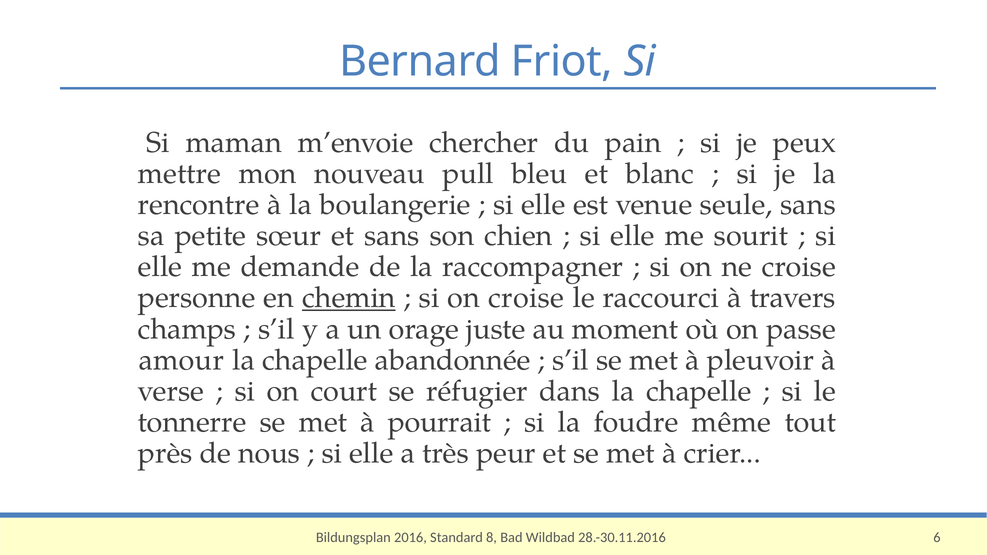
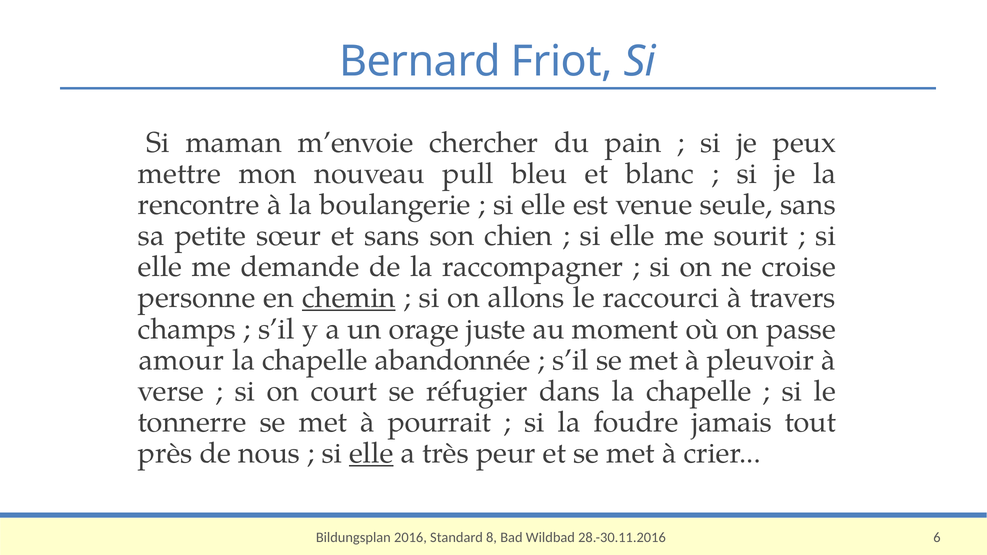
on croise: croise -> allons (526, 298)
même: même -> jamais (732, 422)
elle underline: none -> present (371, 454)
